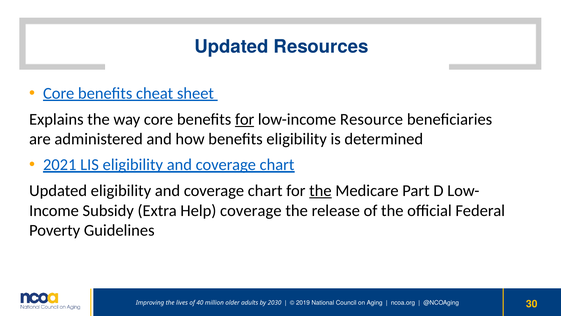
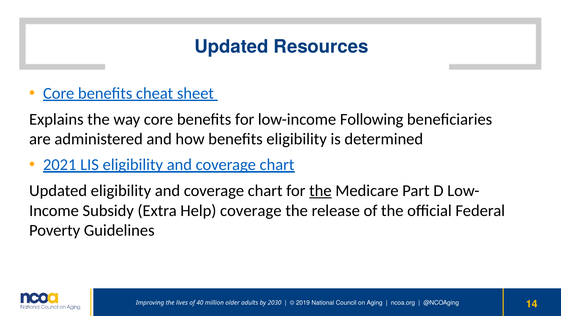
for underline: present -> none (245, 119)
Resource: Resource -> Following (372, 119)
30: 30 -> 14 (532, 304)
